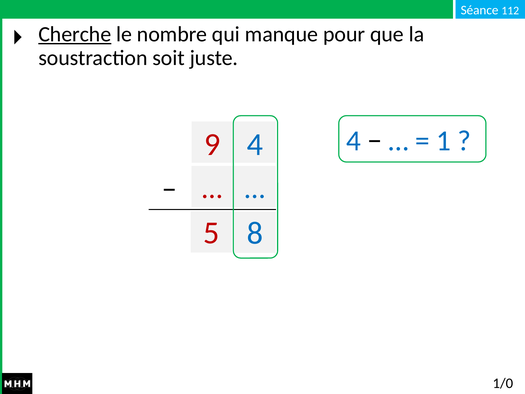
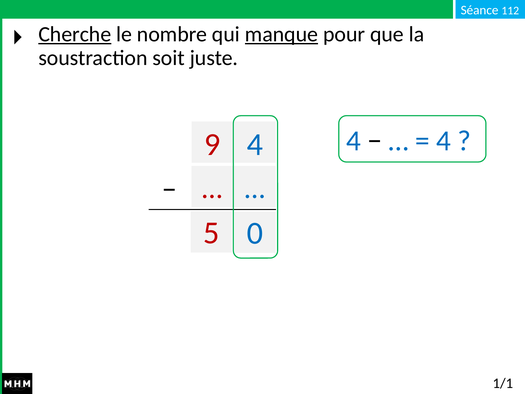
manque underline: none -> present (282, 34)
1: 1 -> 4 (444, 141)
8: 8 -> 0 (255, 233)
1/0: 1/0 -> 1/1 (503, 383)
